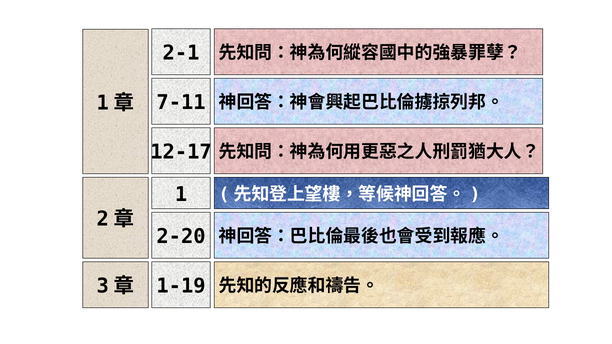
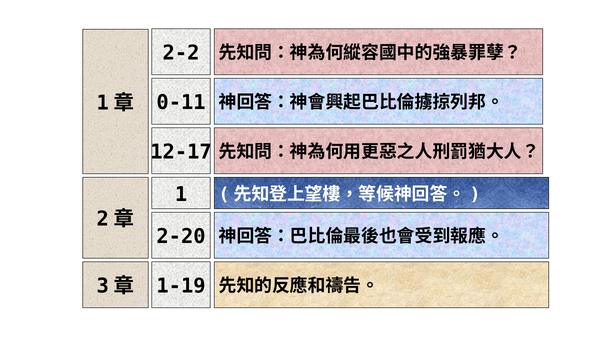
2-1: 2-1 -> 2-2 (181, 53)
7-11: 7-11 -> 0-11 (181, 103)
